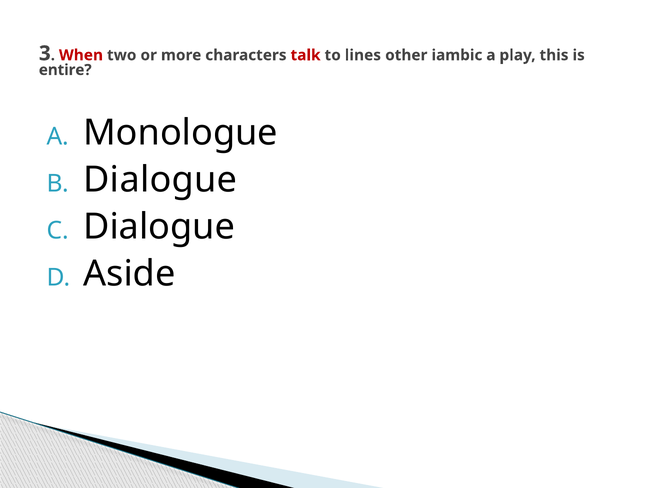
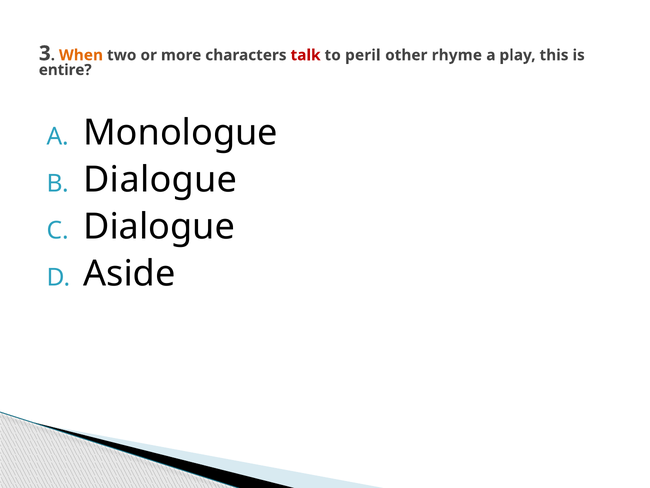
When colour: red -> orange (81, 55)
lines: lines -> peril (363, 55)
iambic: iambic -> rhyme (457, 55)
